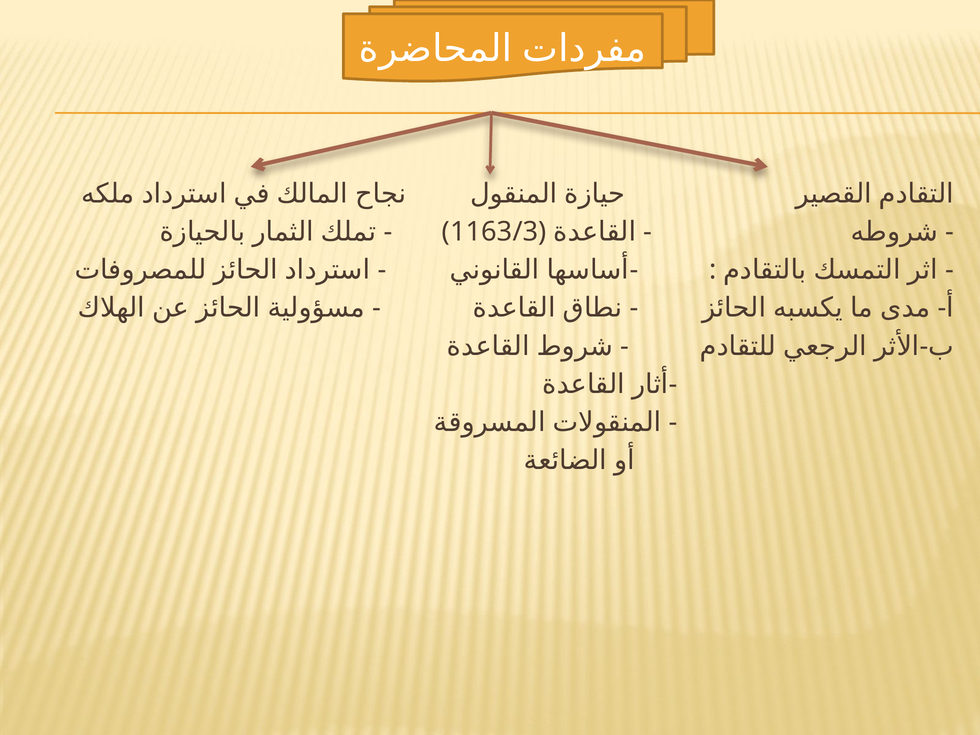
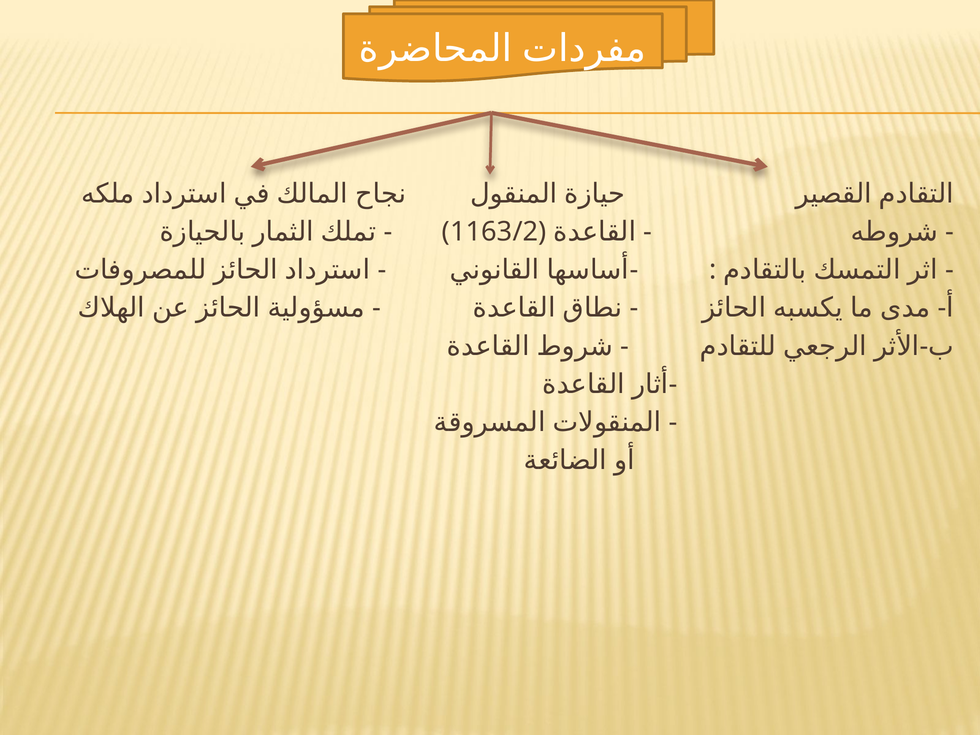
1163/3: 1163/3 -> 1163/2 (494, 232)
